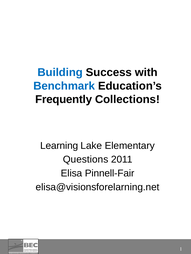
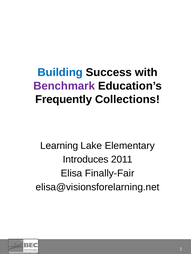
Benchmark colour: blue -> purple (64, 86)
Questions: Questions -> Introduces (86, 160)
Pinnell-Fair: Pinnell-Fair -> Finally-Fair (110, 174)
